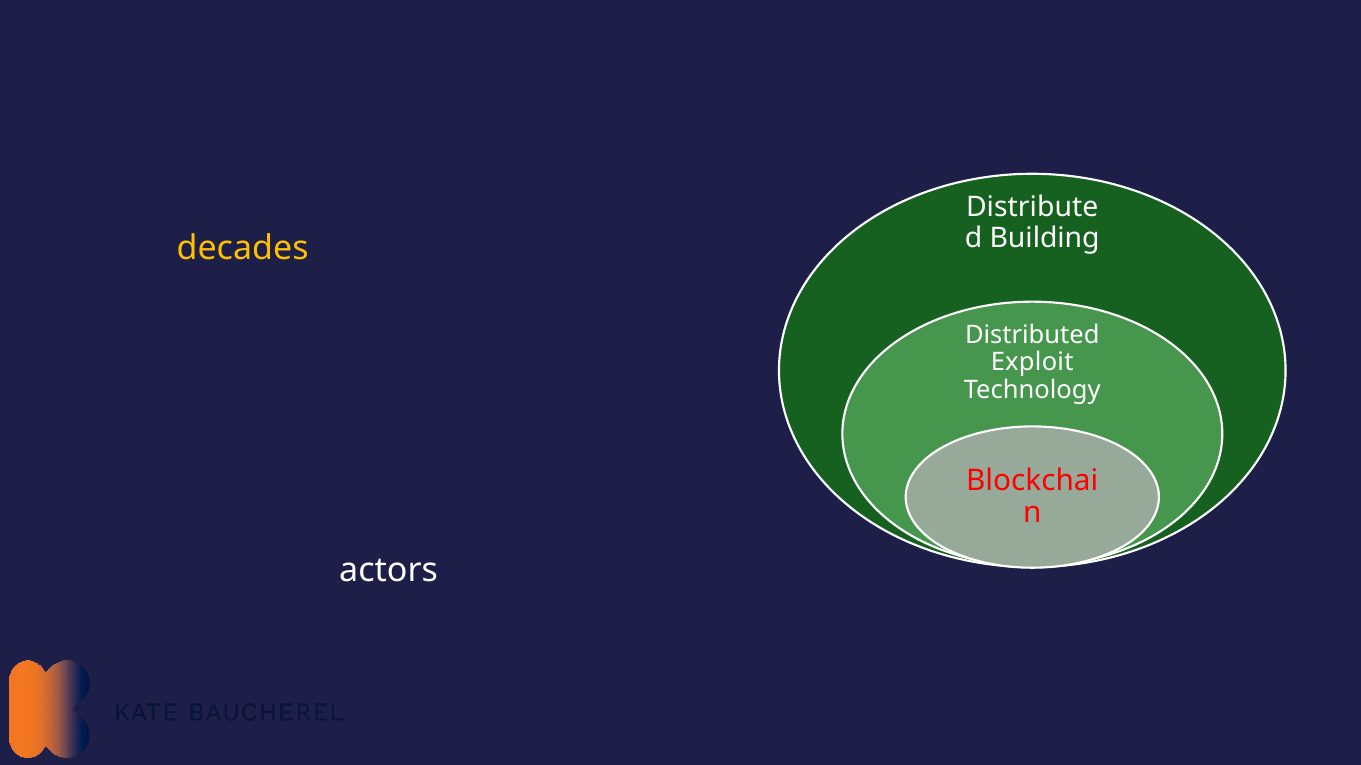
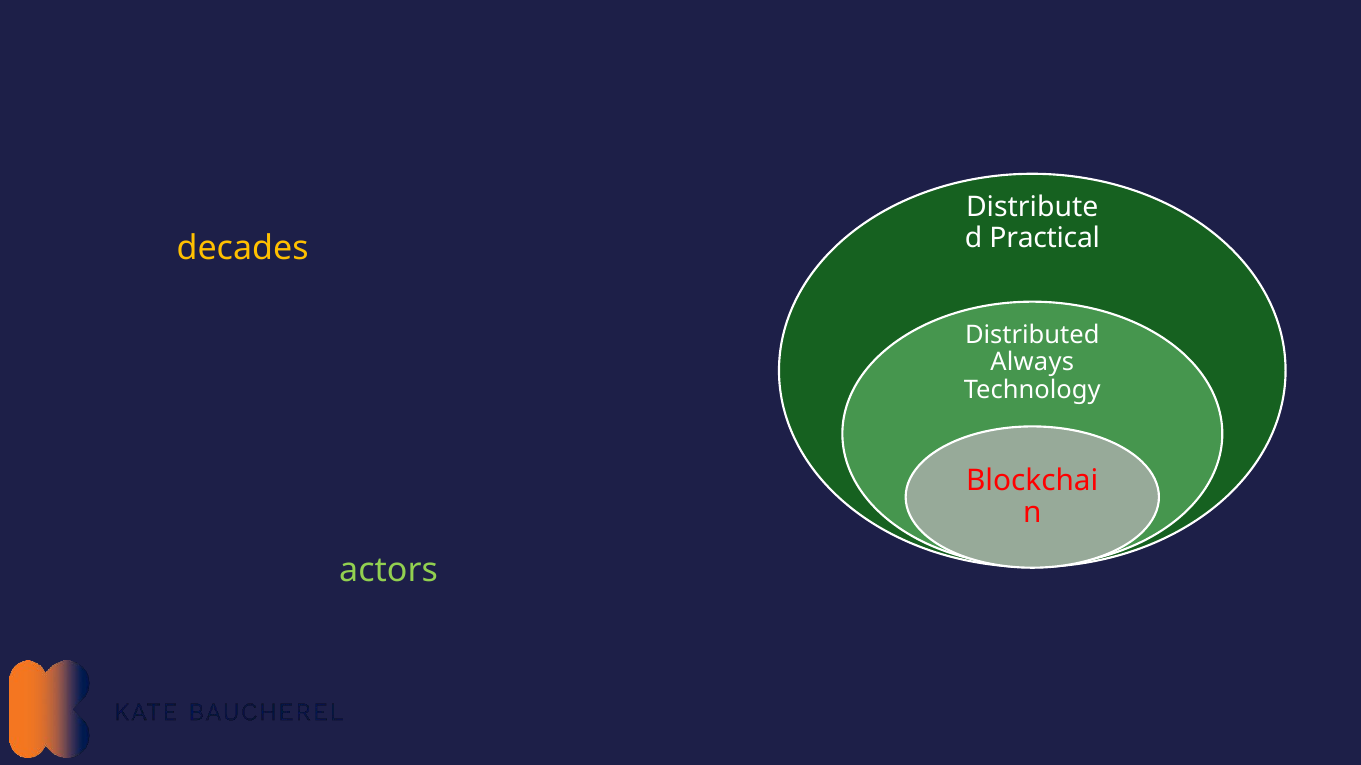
Building: Building -> Practical (1045, 238)
Exploit: Exploit -> Always (1032, 363)
actors colour: white -> light green (389, 571)
